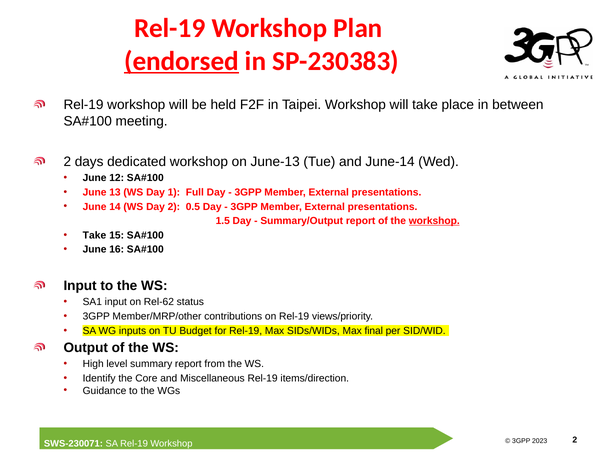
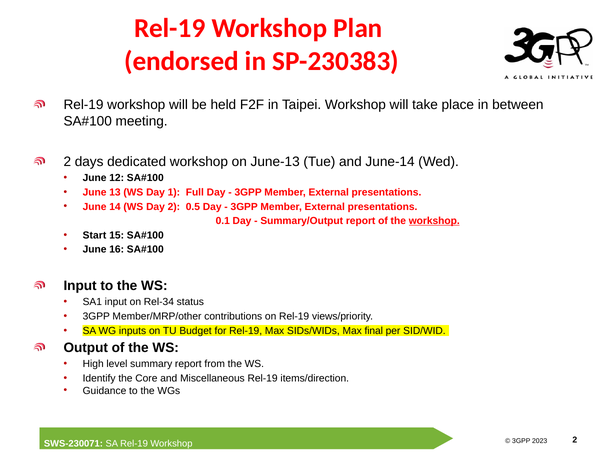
endorsed underline: present -> none (181, 61)
1.5: 1.5 -> 0.1 (223, 221)
Take: Take -> Start (95, 235)
Rel-62: Rel-62 -> Rel-34 (159, 302)
